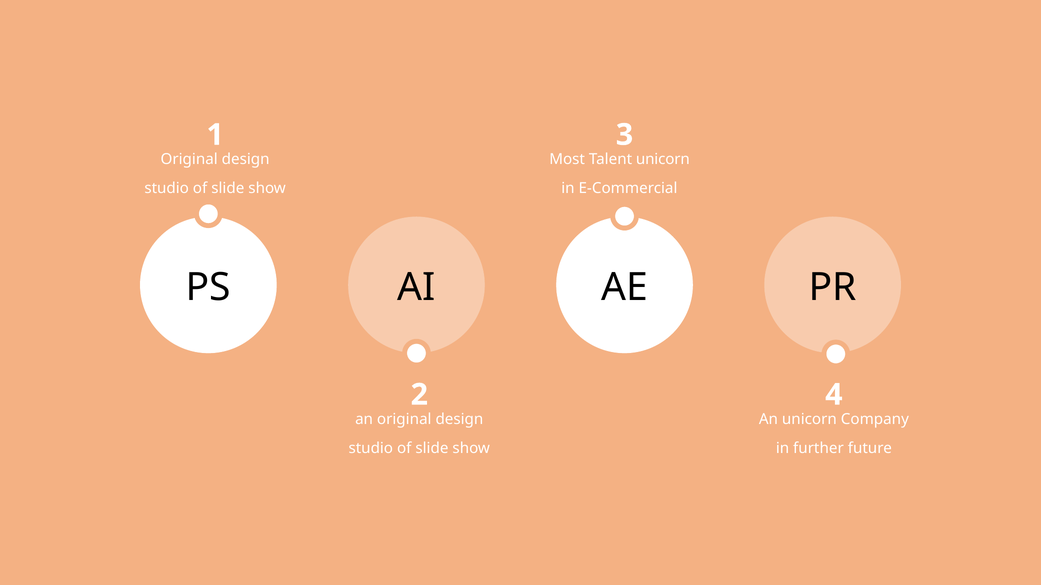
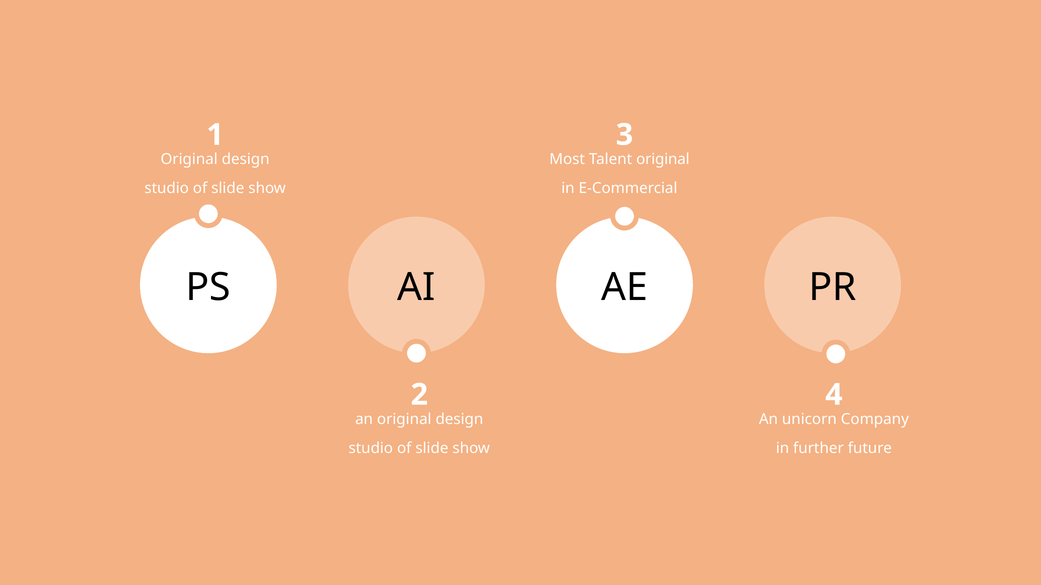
Talent unicorn: unicorn -> original (663, 160)
